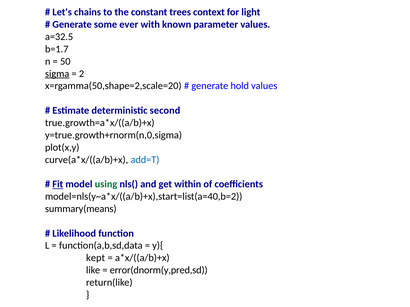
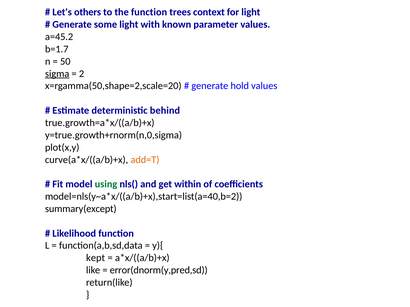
chains: chains -> others (88, 12)
the constant: constant -> function (149, 12)
some ever: ever -> light (129, 25)
a=32.5: a=32.5 -> a=45.2 (59, 37)
second: second -> behind (165, 111)
add=T colour: blue -> orange (145, 160)
Fit underline: present -> none (58, 184)
summary(means: summary(means -> summary(except (81, 209)
